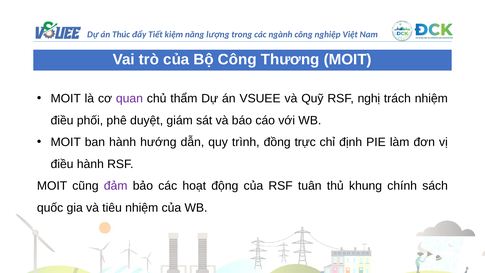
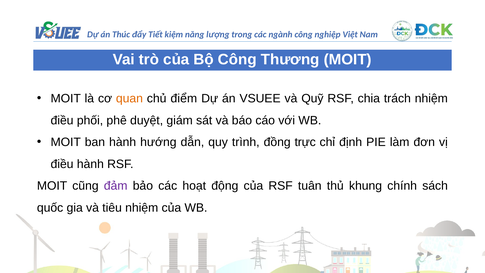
quan colour: purple -> orange (129, 99)
thẩm: thẩm -> điểm (184, 99)
nghị: nghị -> chia (369, 99)
